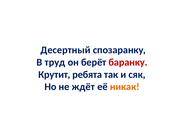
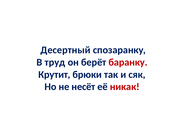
ребята: ребята -> брюки (87, 75)
ждёт: ждёт -> несёт (83, 87)
никак colour: orange -> red (125, 87)
